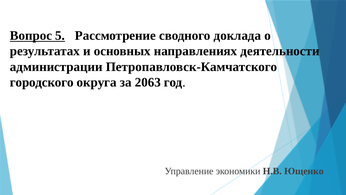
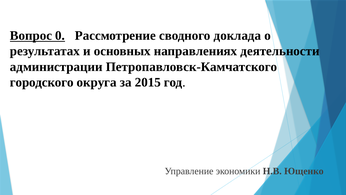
5: 5 -> 0 (60, 35)
2063: 2063 -> 2015 (148, 82)
